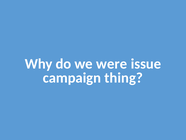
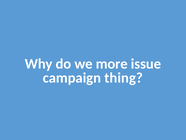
were: were -> more (112, 64)
